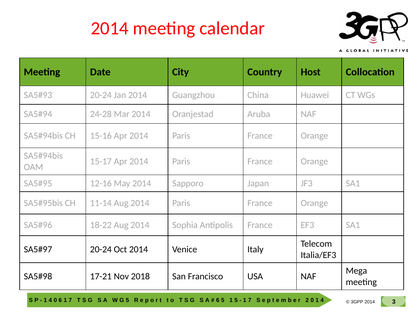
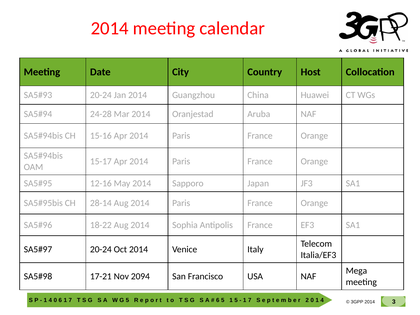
11-14: 11-14 -> 28-14 (101, 203)
2018: 2018 -> 2094 (140, 276)
